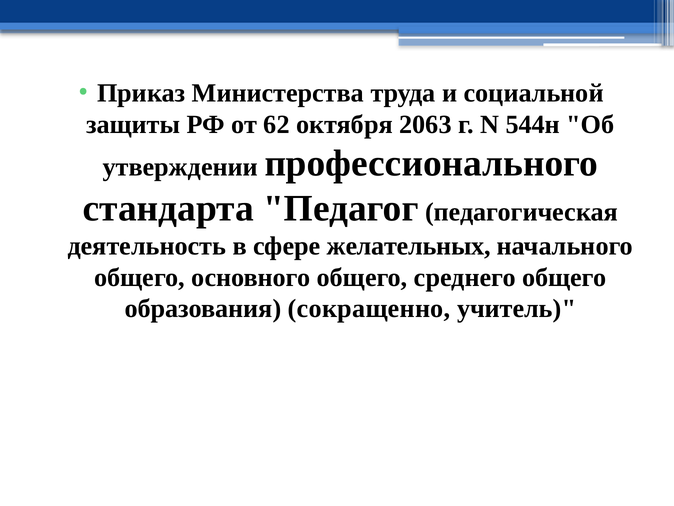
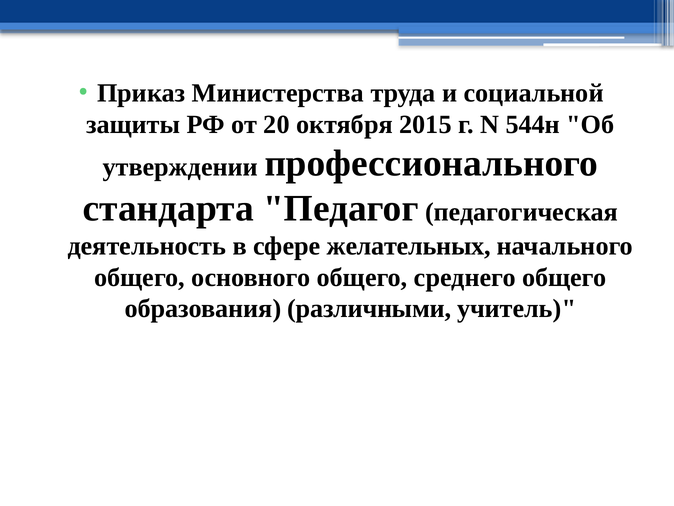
62: 62 -> 20 (277, 125)
2063: 2063 -> 2015 (426, 125)
сокращенно: сокращенно -> различными (369, 308)
